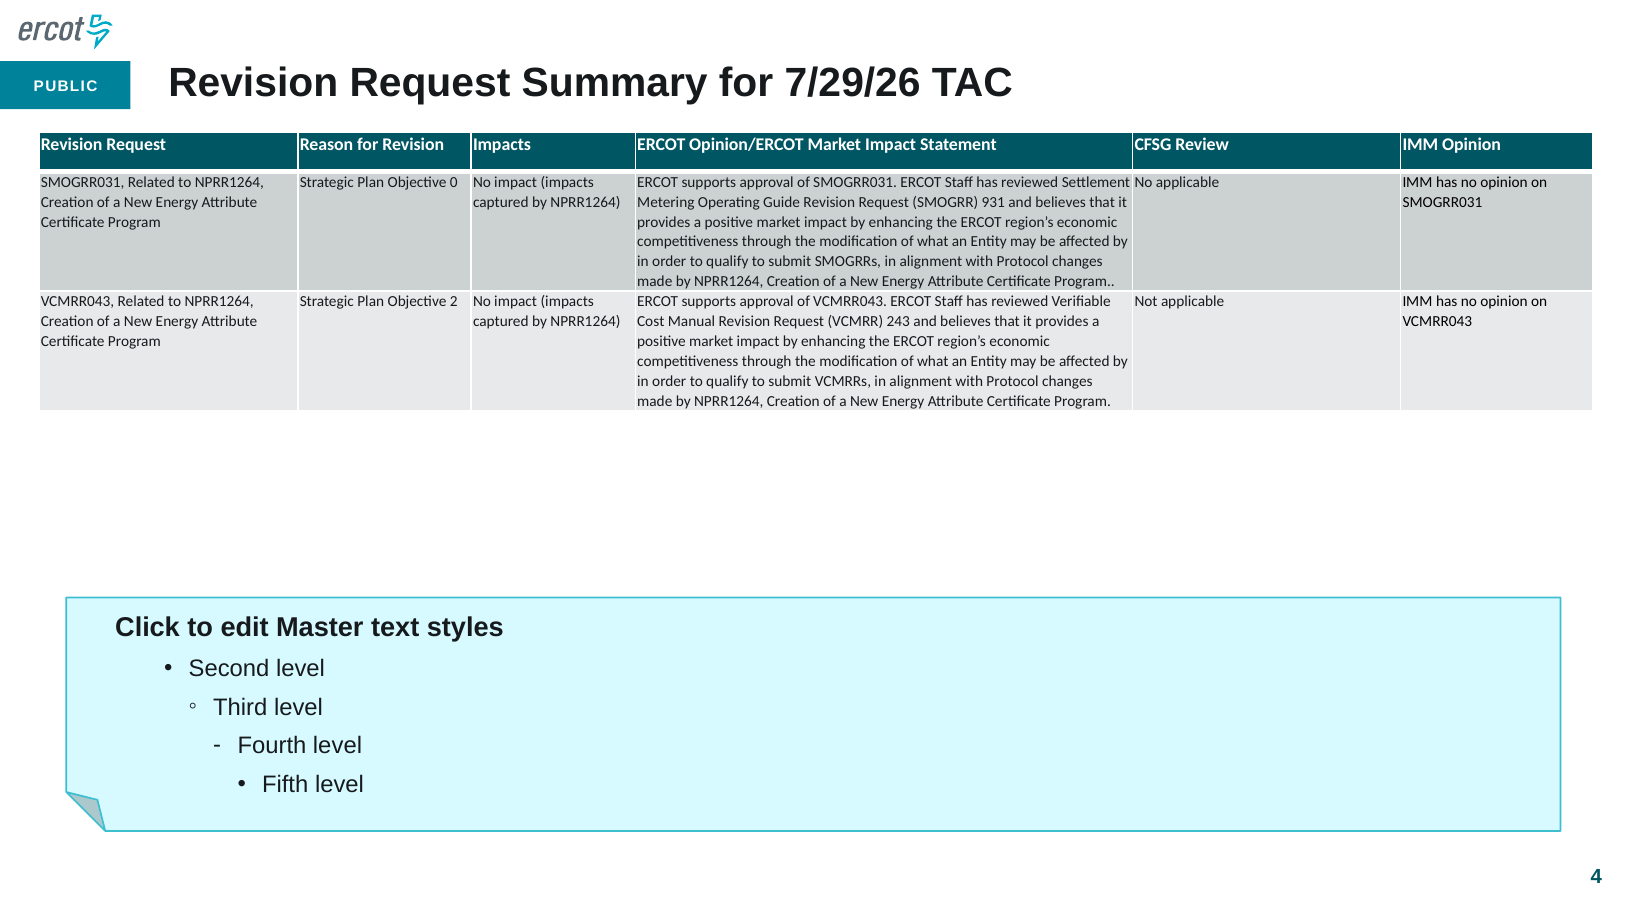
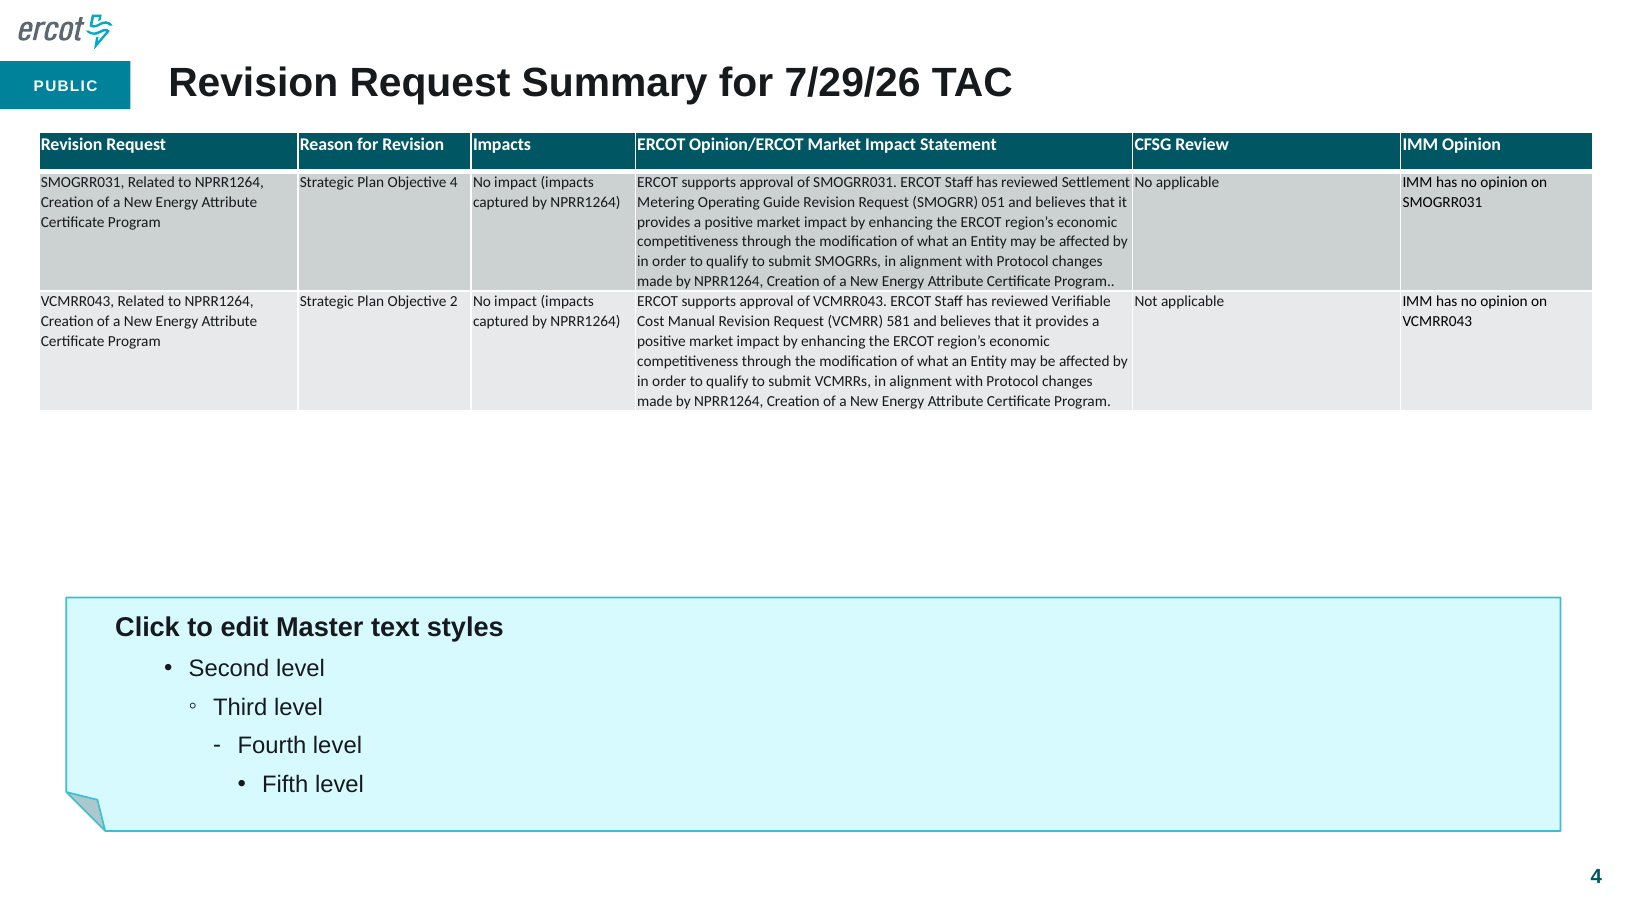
Objective 0: 0 -> 4 (454, 182)
931: 931 -> 051 (993, 202)
243: 243 -> 581 (898, 322)
